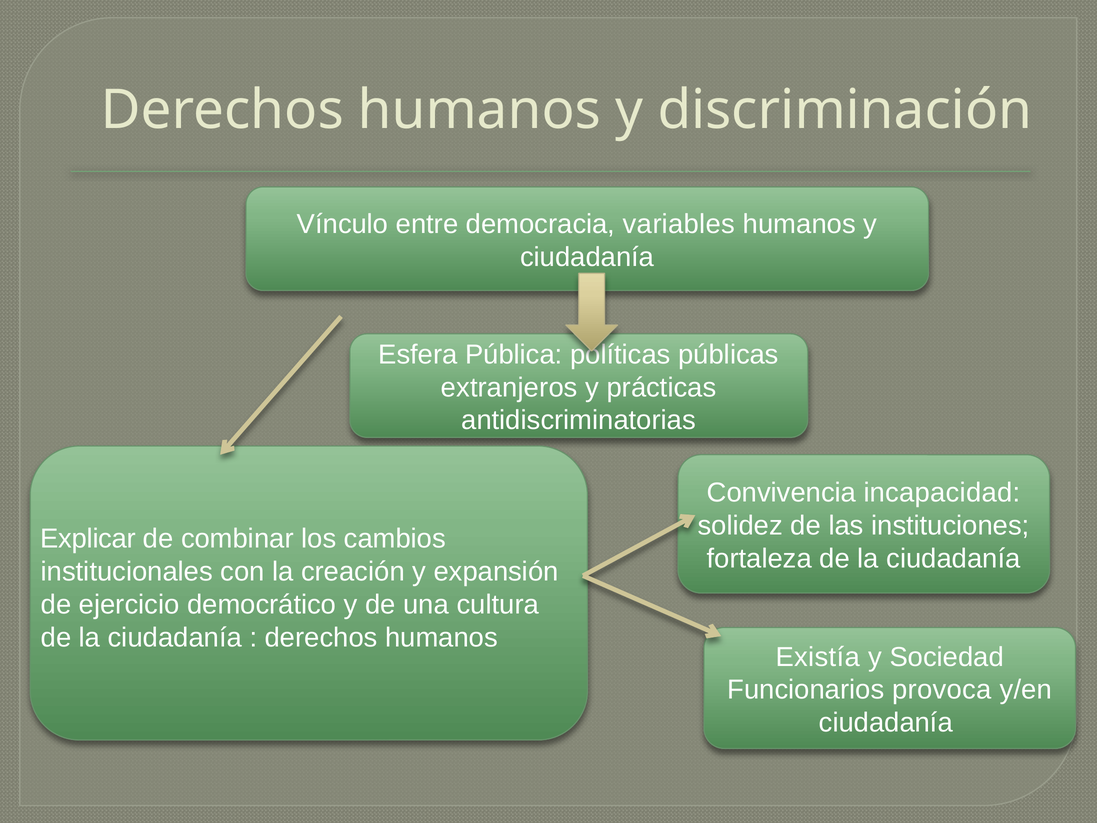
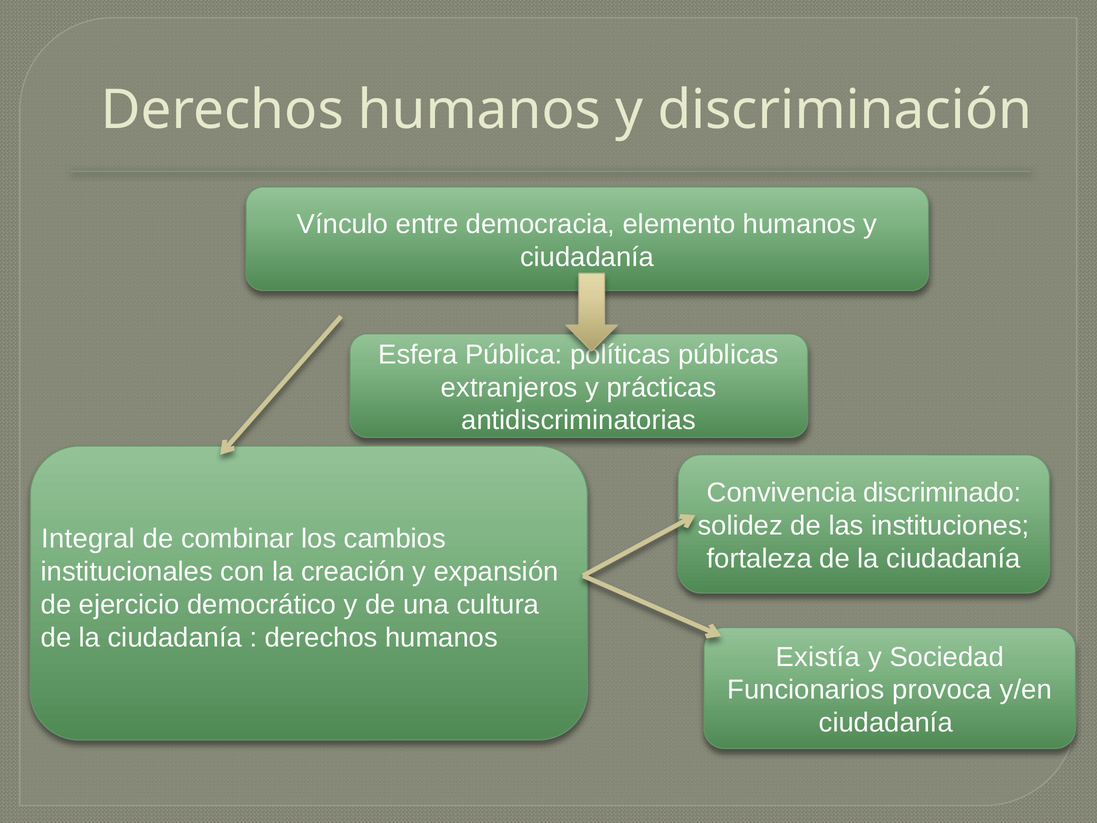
variables: variables -> elemento (679, 224)
incapacidad: incapacidad -> discriminado (942, 493)
Explicar: Explicar -> Integral (88, 539)
